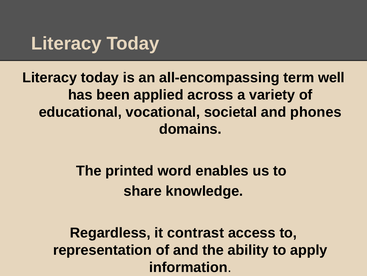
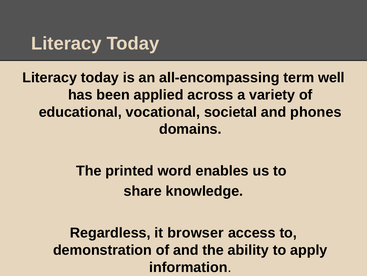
contrast: contrast -> browser (196, 232)
representation: representation -> demonstration (102, 249)
